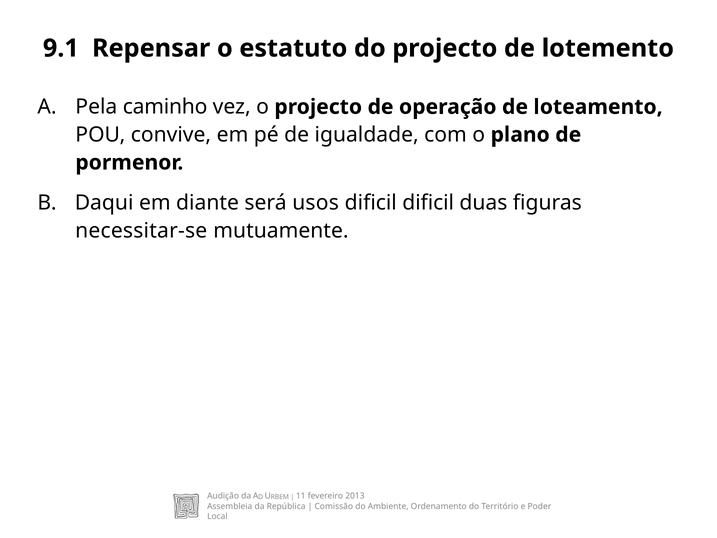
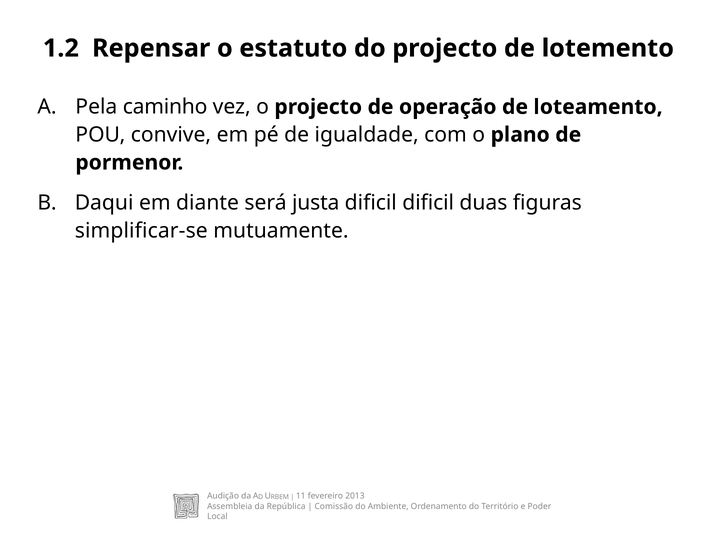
9.1: 9.1 -> 1.2 (61, 48)
usos: usos -> justa (316, 203)
necessitar-se: necessitar-se -> simplificar-se (141, 231)
